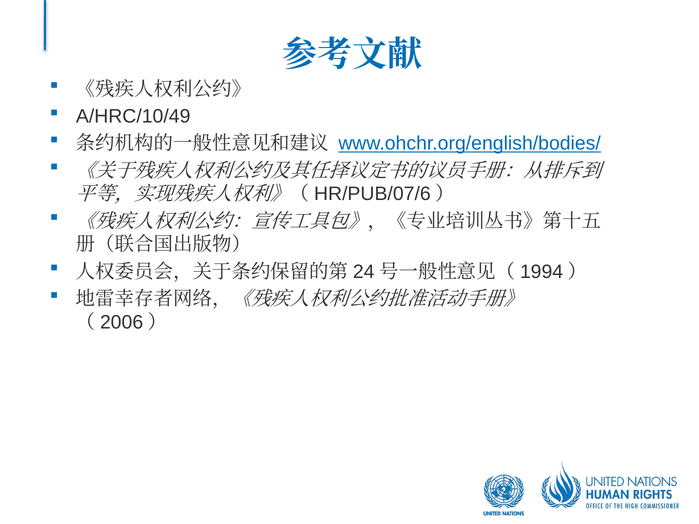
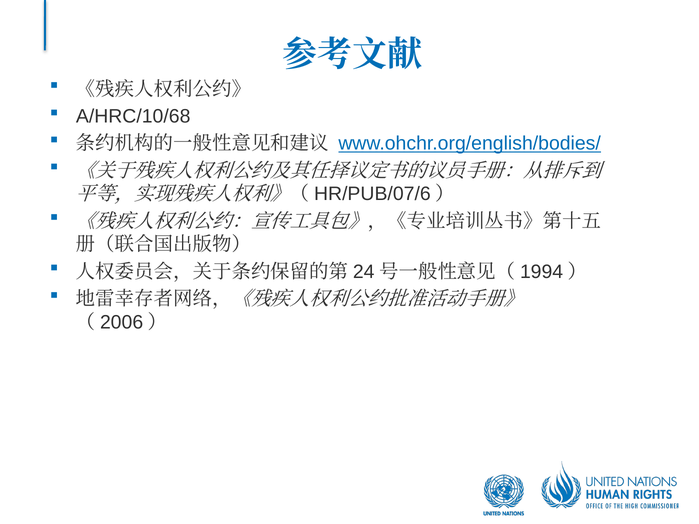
A/HRC/10/49: A/HRC/10/49 -> A/HRC/10/68 (133, 116)
